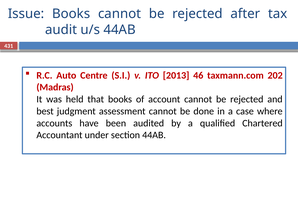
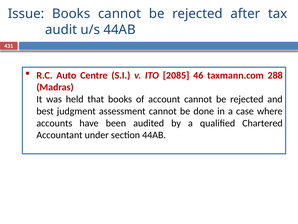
2013: 2013 -> 2085 (176, 75)
202: 202 -> 288 (275, 75)
